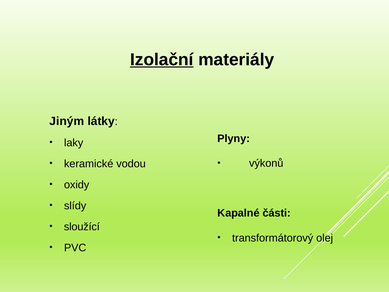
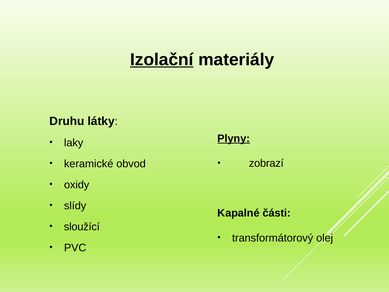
Jiným: Jiným -> Druhu (67, 121)
Plyny underline: none -> present (234, 138)
výkonů: výkonů -> zobrazí (266, 163)
vodou: vodou -> obvod (131, 164)
